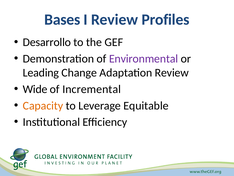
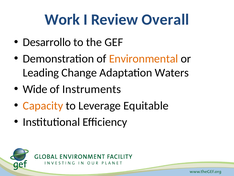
Bases: Bases -> Work (62, 20)
Profiles: Profiles -> Overall (165, 20)
Environmental colour: purple -> orange (144, 59)
Adaptation Review: Review -> Waters (172, 73)
Incremental: Incremental -> Instruments (92, 89)
